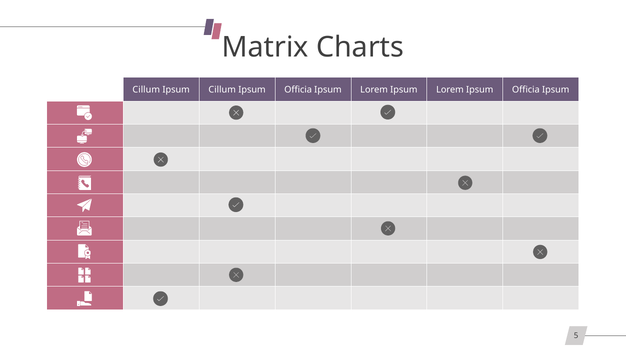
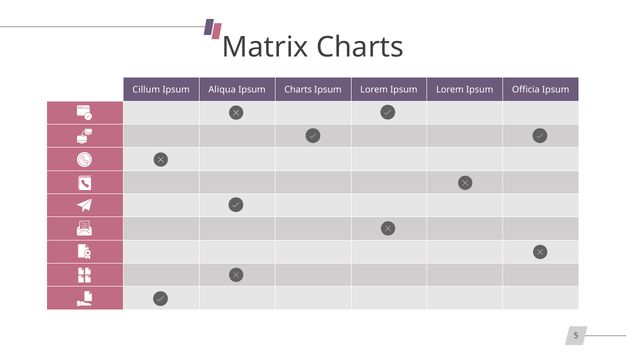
Ipsum Cillum: Cillum -> Aliqua (222, 90)
Officia: Officia -> Charts (298, 90)
